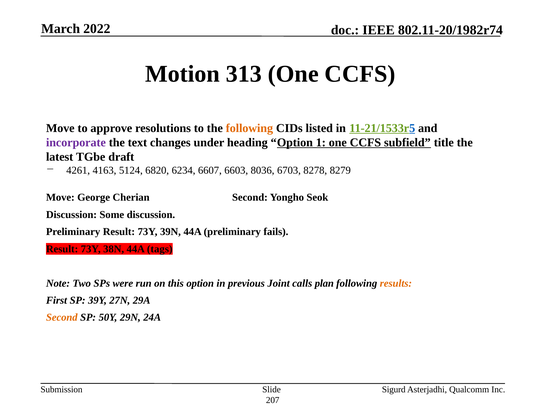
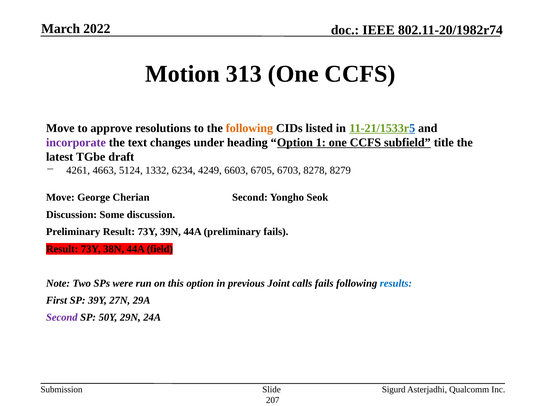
4163: 4163 -> 4663 (104, 170)
6820: 6820 -> 1332 (157, 170)
6607: 6607 -> 4249 (210, 170)
8036: 8036 -> 6705 (263, 170)
tags: tags -> field (160, 249)
calls plan: plan -> fails (324, 283)
results colour: orange -> blue (396, 283)
Second colour: orange -> purple (62, 317)
